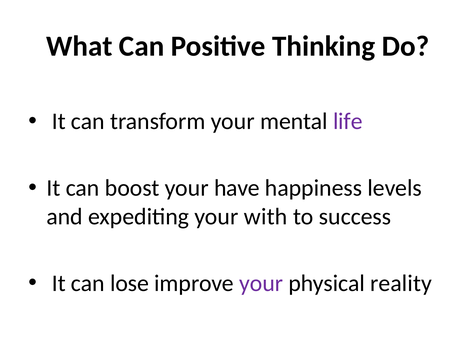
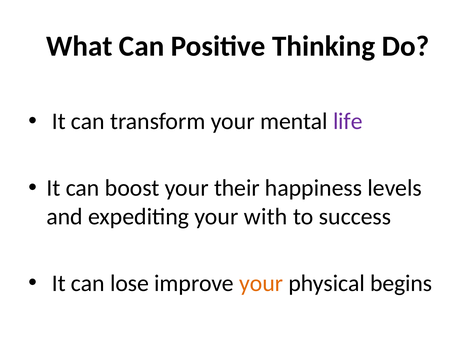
have: have -> their (237, 188)
your colour: purple -> orange (261, 283)
reality: reality -> begins (401, 283)
